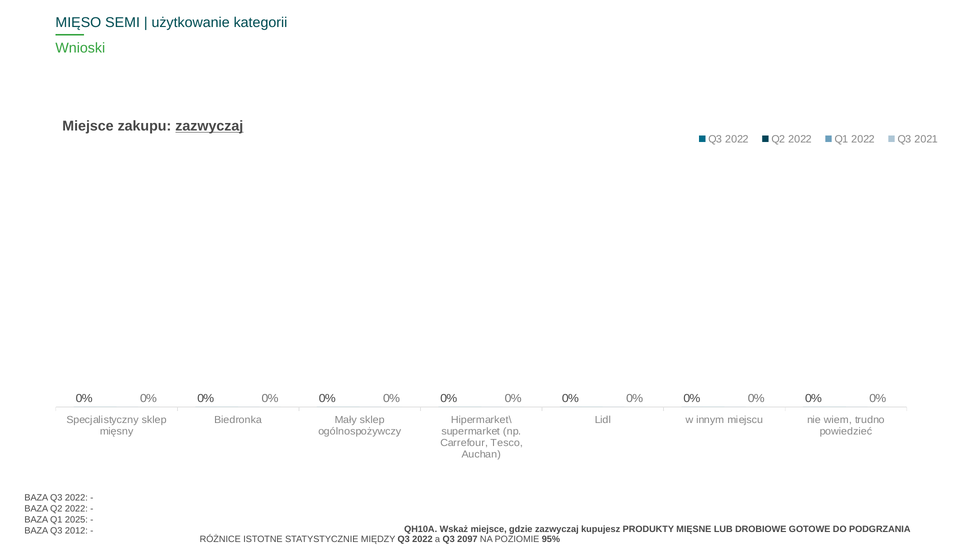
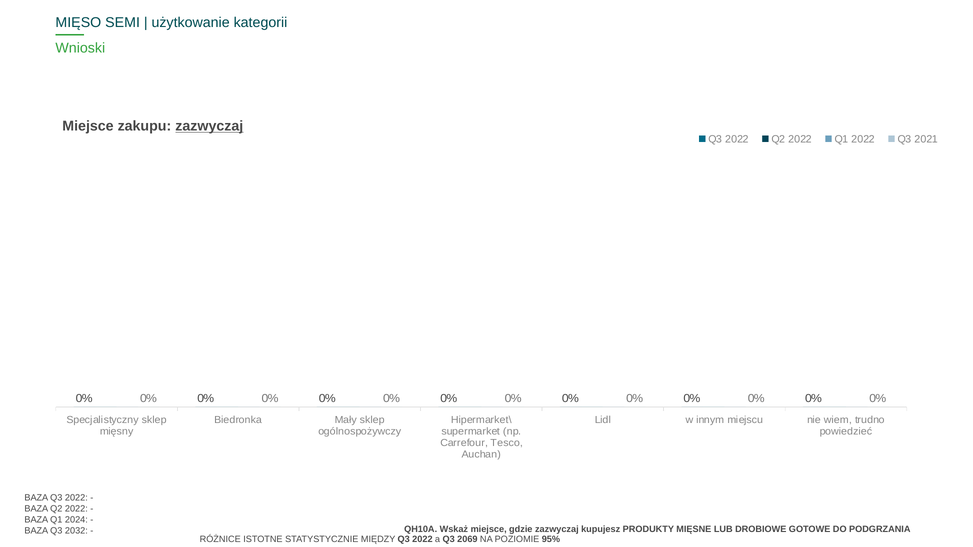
2025: 2025 -> 2024 (76, 520)
2012: 2012 -> 2032 (76, 531)
2097: 2097 -> 2069 (467, 539)
